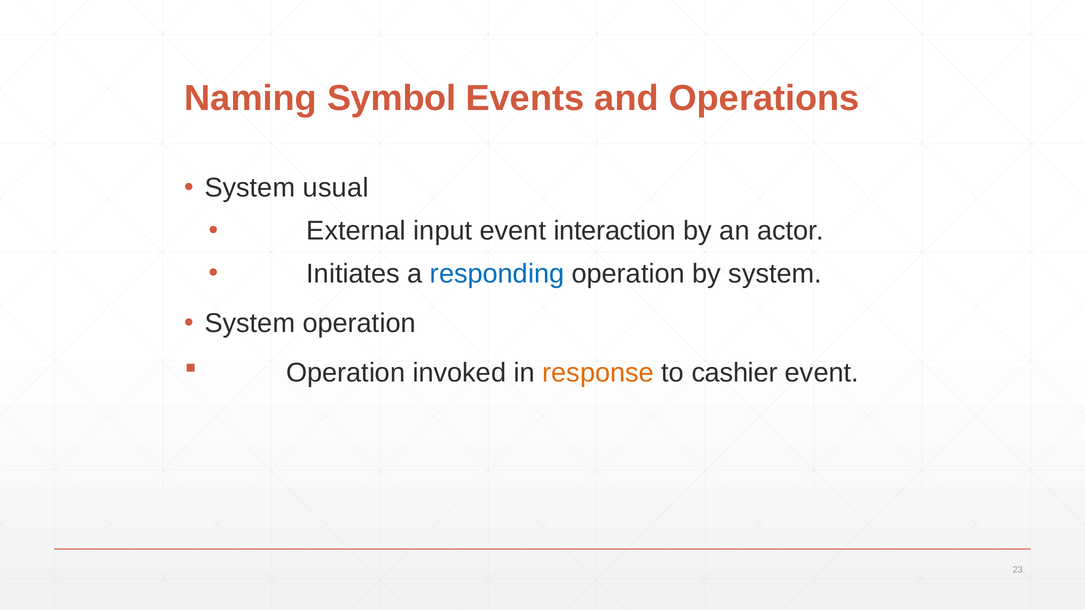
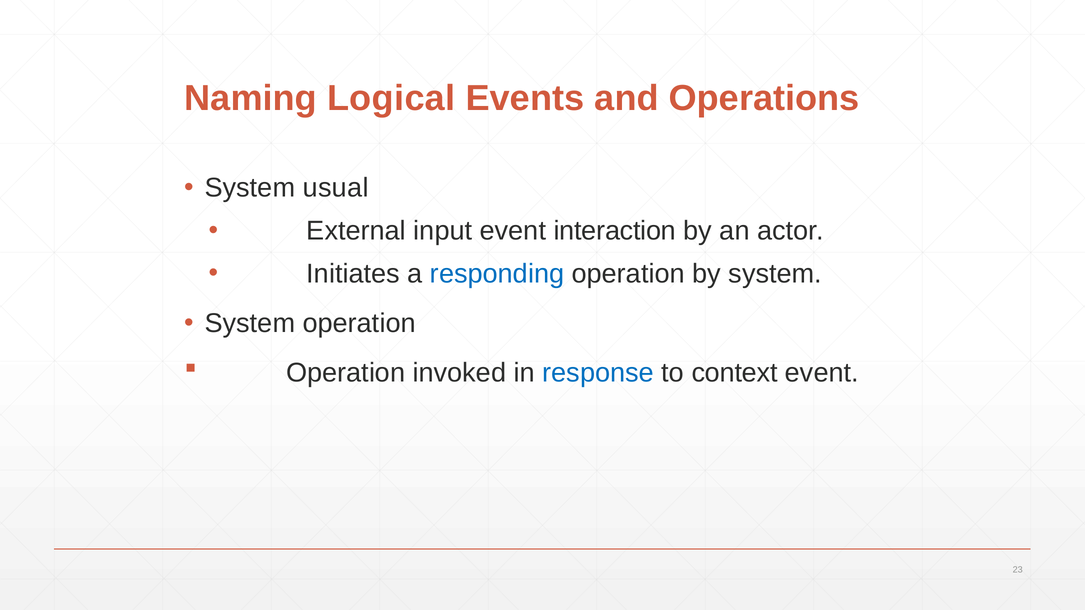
Symbol: Symbol -> Logical (391, 98)
response colour: orange -> blue (598, 373)
cashier: cashier -> context (735, 373)
